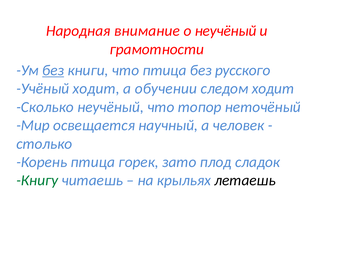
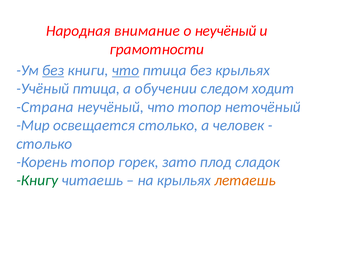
что underline: none -> present (126, 70)
без русского: русского -> крыльях (243, 70)
Учёный ходит: ходит -> птица (96, 89)
Сколько: Сколько -> Страна (45, 107)
освещается научный: научный -> столько (168, 125)
Корень птица: птица -> топор (93, 162)
летаешь colour: black -> orange (245, 180)
